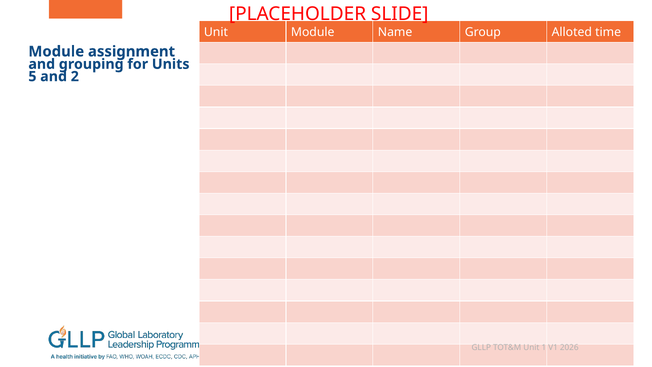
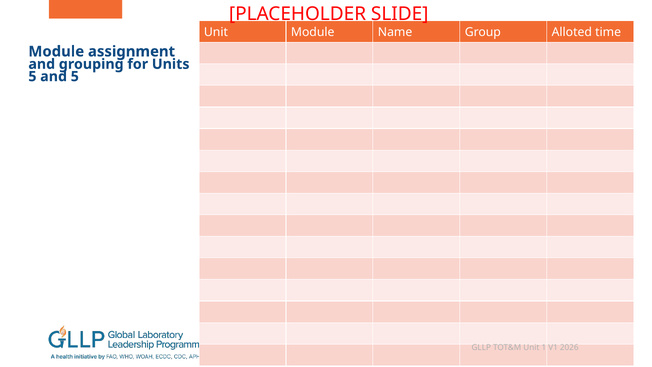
and 2: 2 -> 5 (75, 76)
